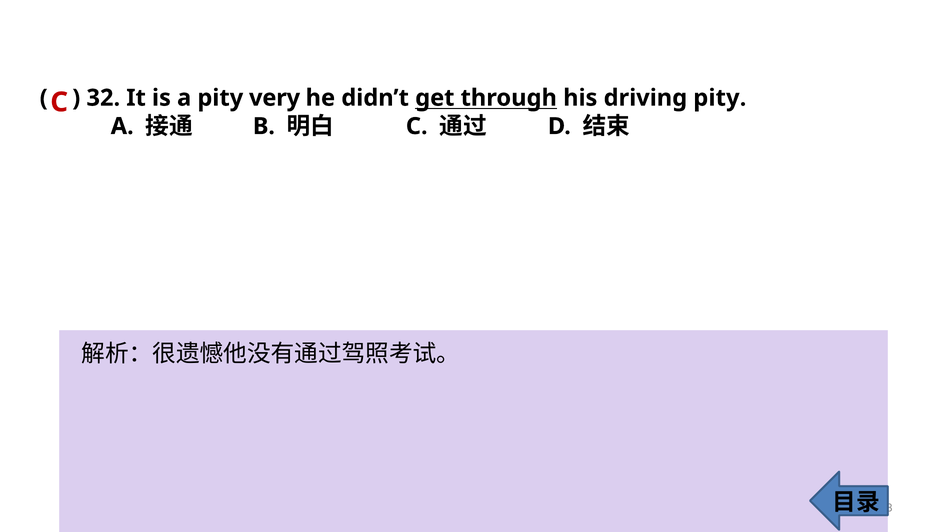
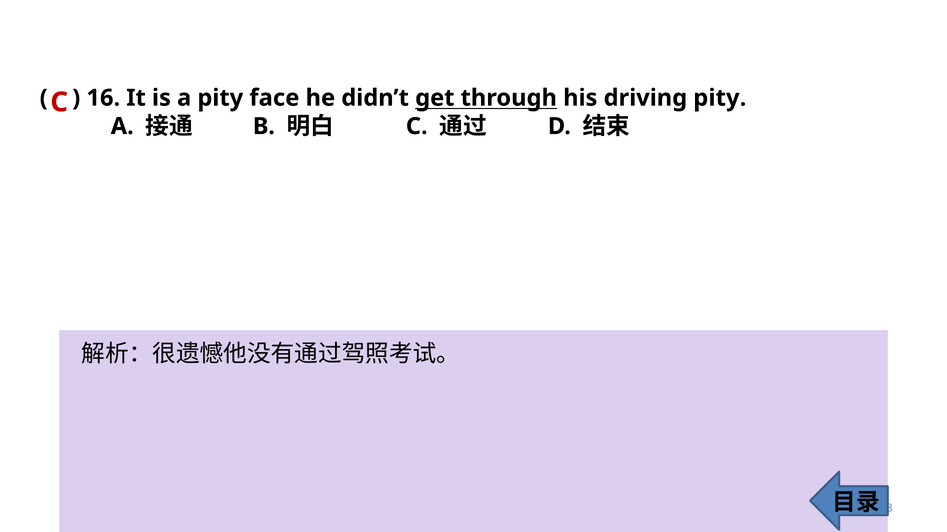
32: 32 -> 16 (103, 98)
very: very -> face (274, 98)
